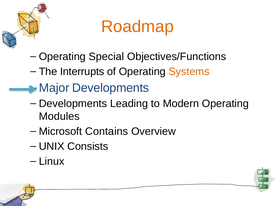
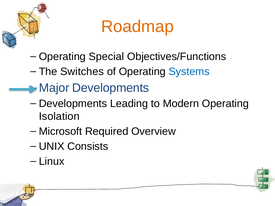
Interrupts: Interrupts -> Switches (82, 72)
Systems colour: orange -> blue (189, 72)
Modules: Modules -> Isolation (59, 117)
Contains: Contains -> Required (107, 132)
